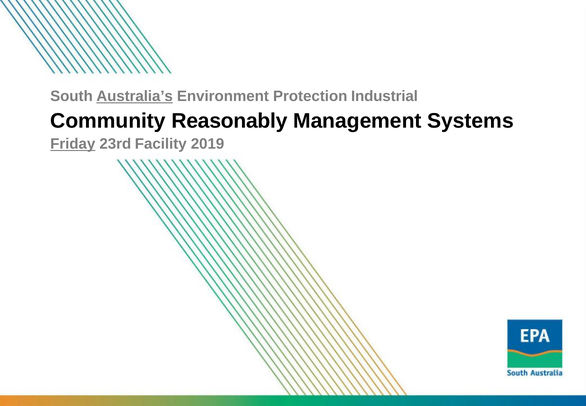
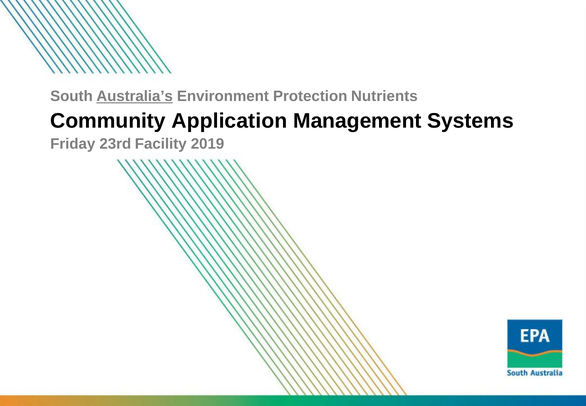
Industrial: Industrial -> Nutrients (384, 96)
Reasonably: Reasonably -> Application (229, 121)
Friday underline: present -> none (73, 144)
